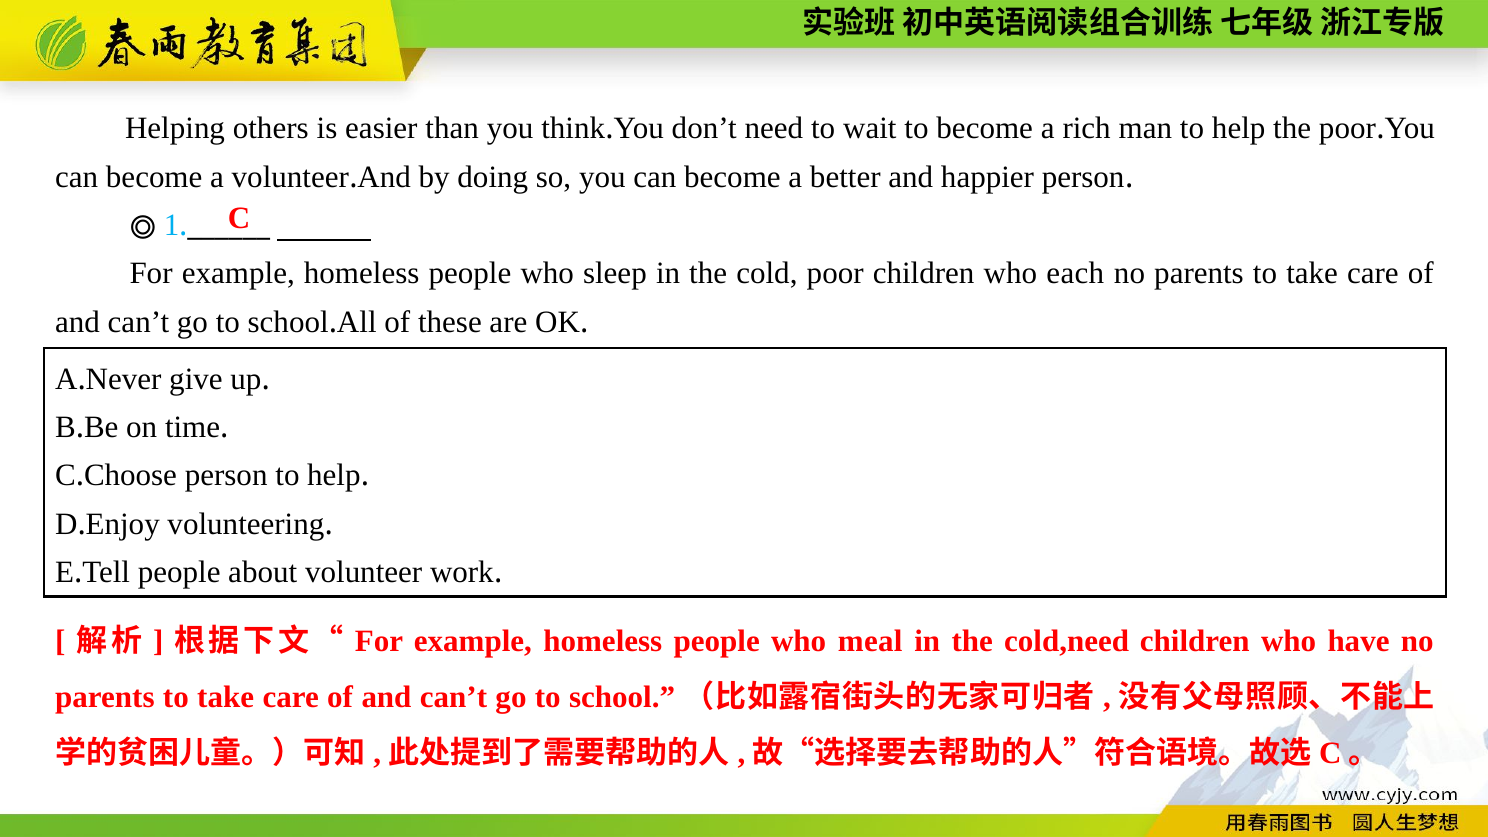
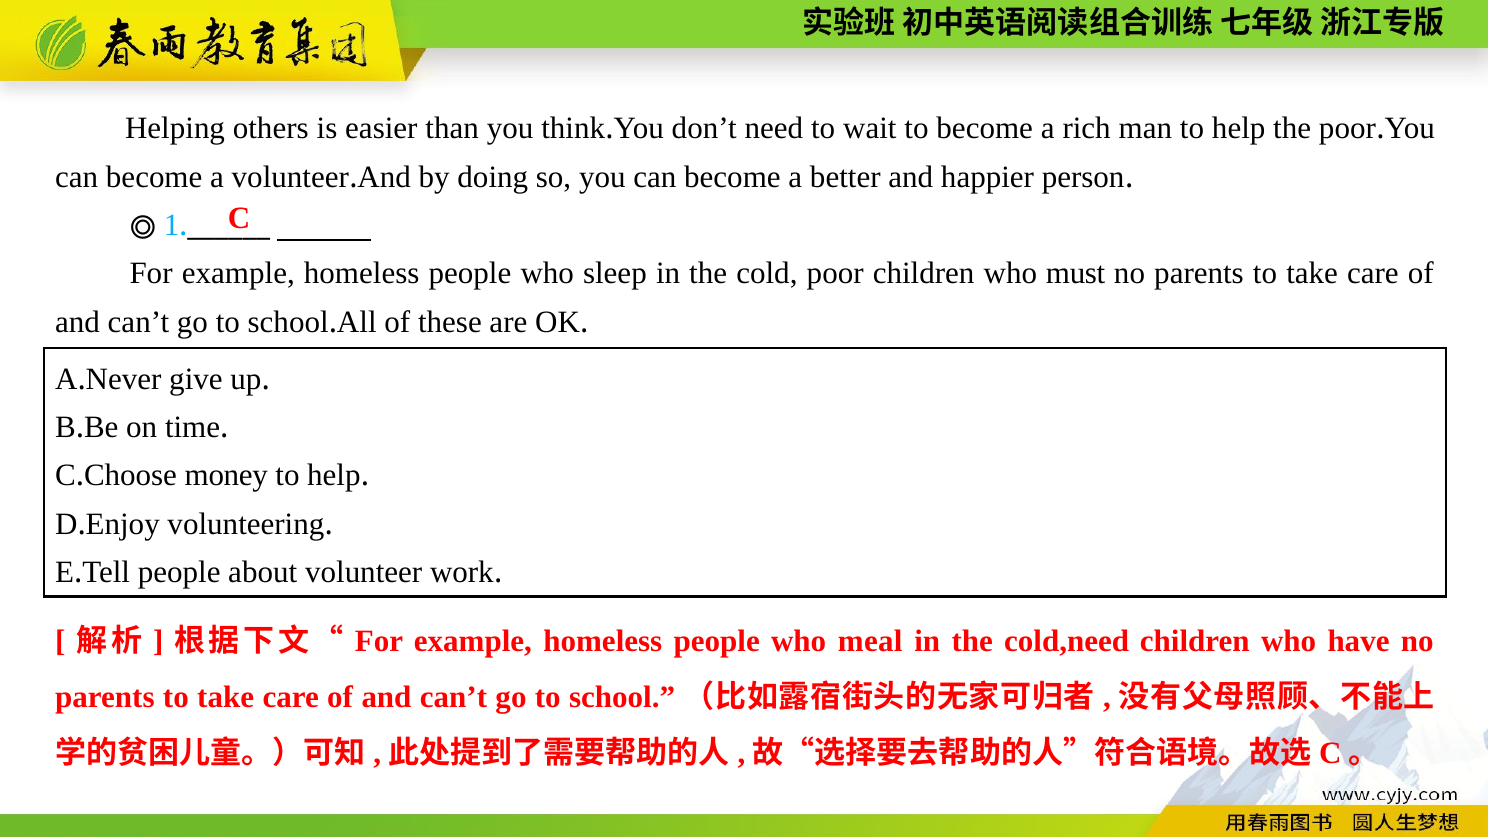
each: each -> must (1076, 274)
person: person -> money (226, 476)
